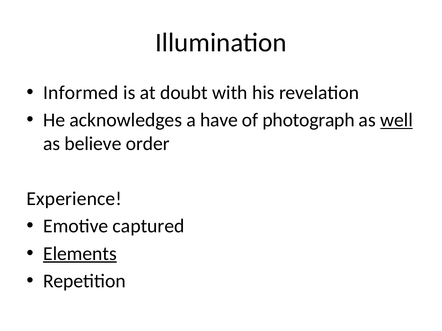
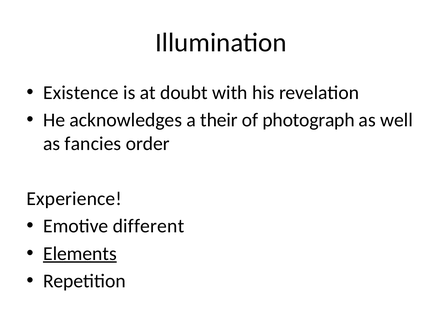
Informed: Informed -> Existence (81, 93)
have: have -> their (219, 120)
well underline: present -> none (397, 120)
believe: believe -> fancies (93, 144)
captured: captured -> different (149, 226)
